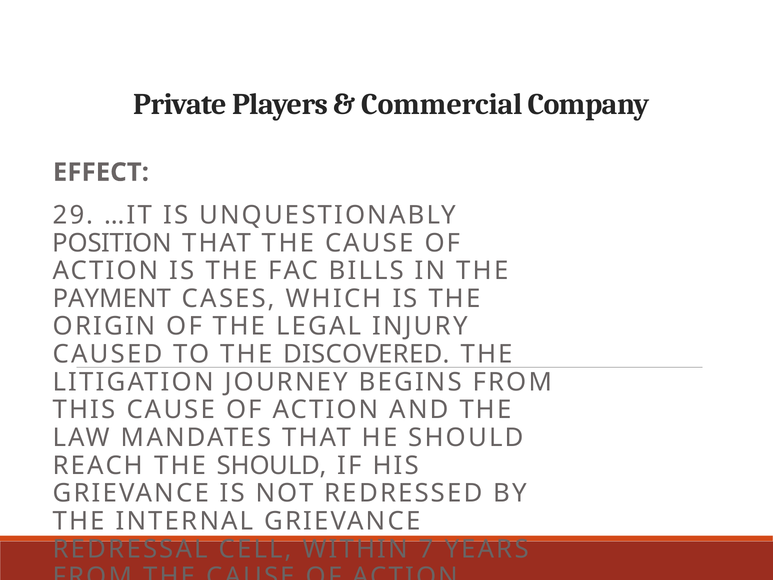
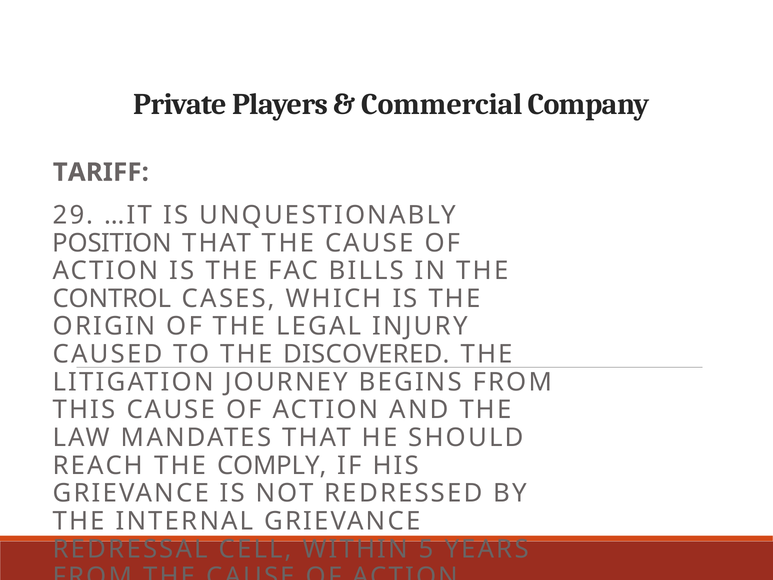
EFFECT: EFFECT -> TARIFF (101, 172)
PAYMENT: PAYMENT -> CONTROL (112, 299)
THE SHOULD: SHOULD -> COMPLY (272, 465)
7: 7 -> 5 (426, 549)
